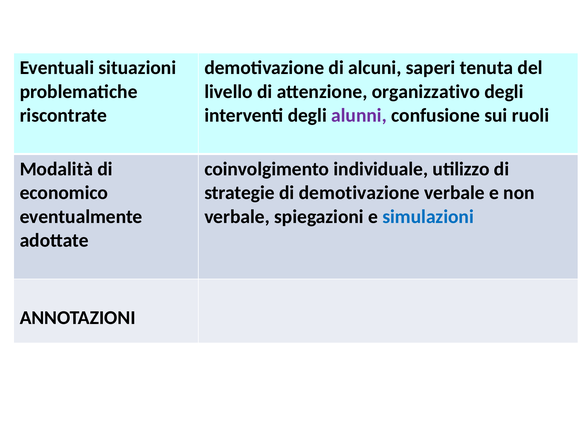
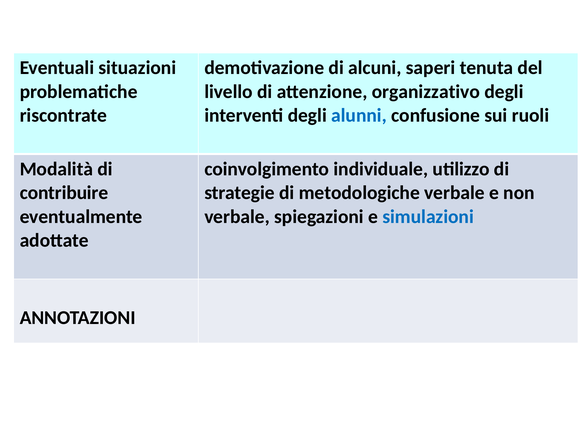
alunni colour: purple -> blue (359, 115)
economico: economico -> contribuire (64, 193)
di demotivazione: demotivazione -> metodologiche (359, 193)
